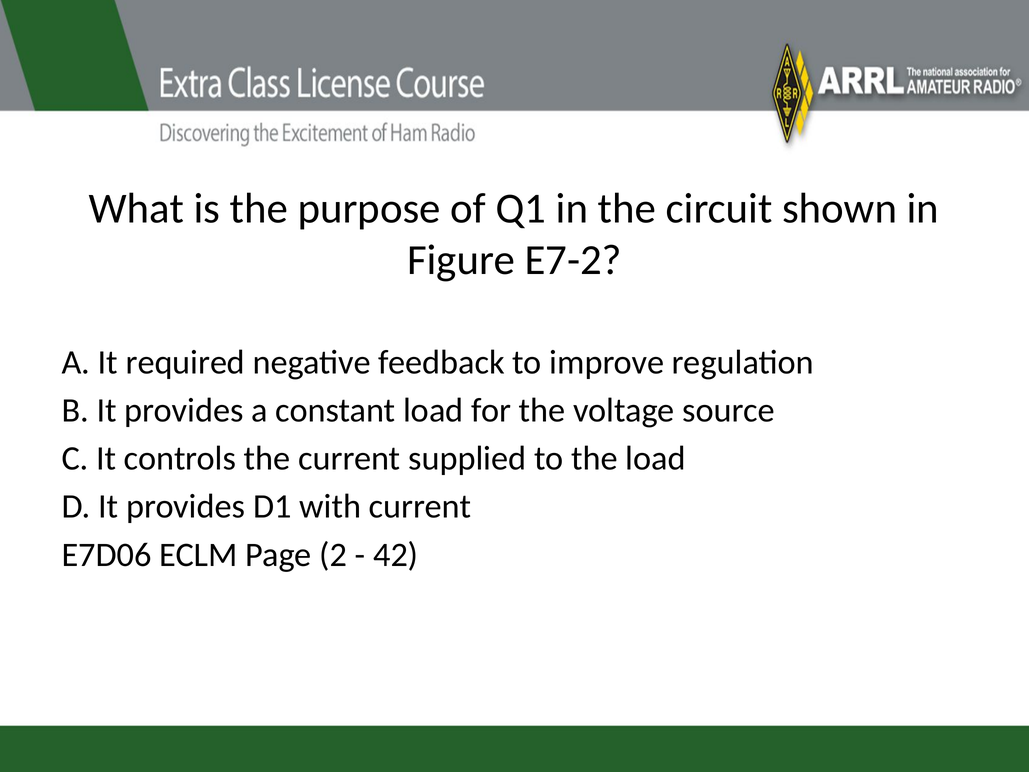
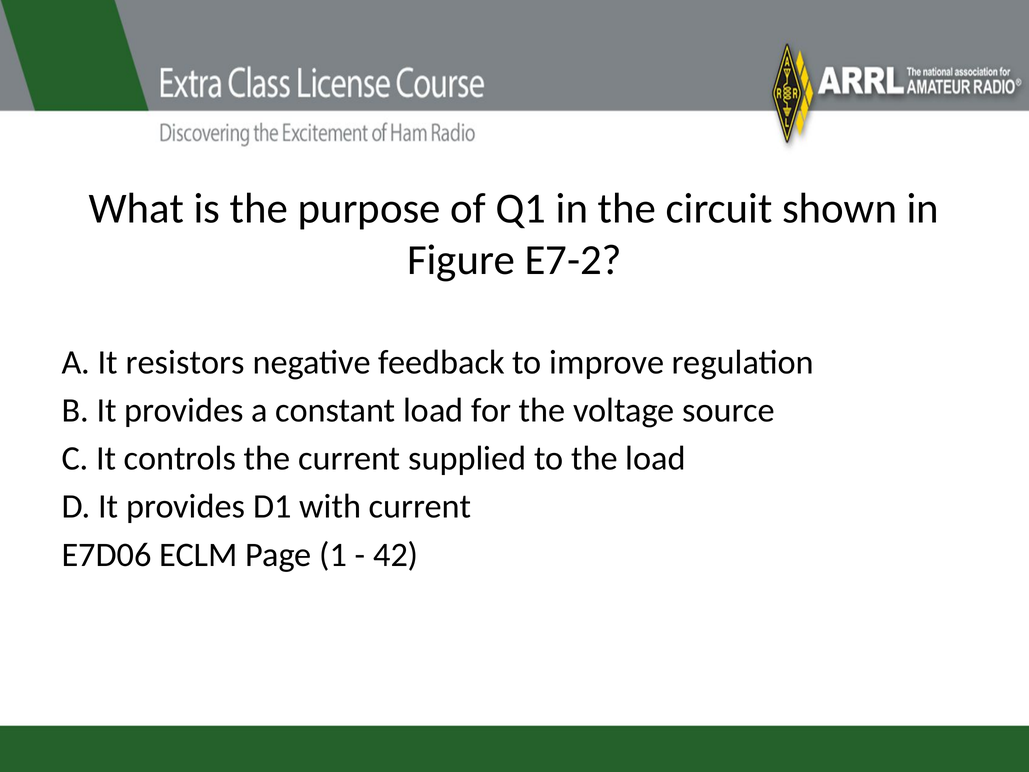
required: required -> resistors (185, 362)
2: 2 -> 1 (333, 555)
